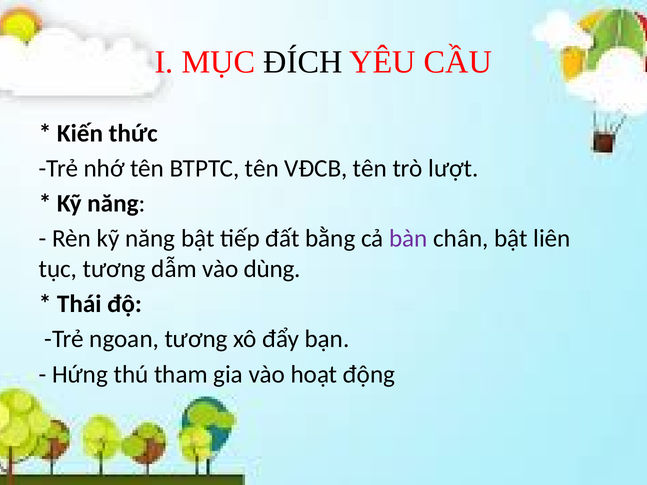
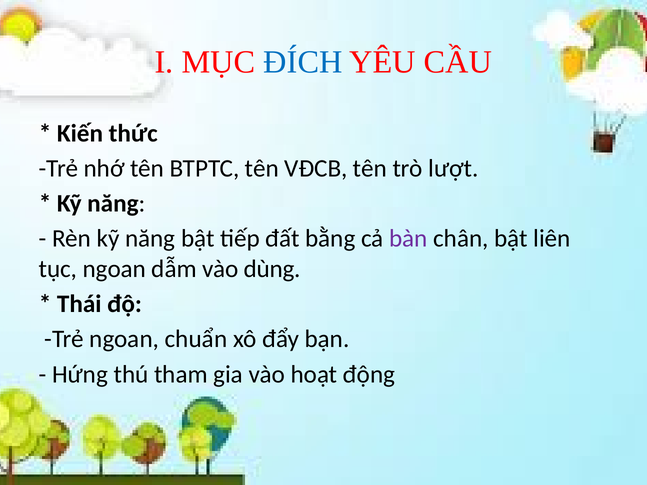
ĐÍCH colour: black -> blue (303, 62)
tục tương: tương -> ngoan (114, 269)
ngoan tương: tương -> chuẩn (196, 339)
